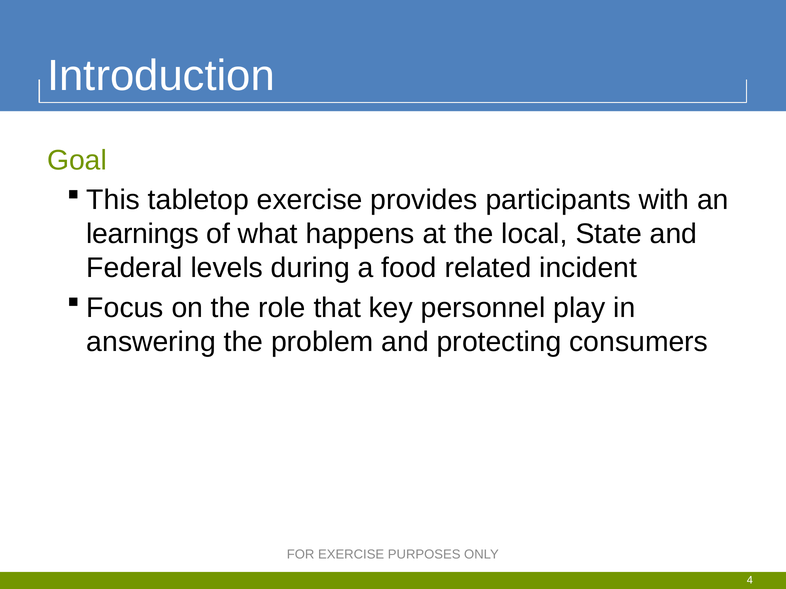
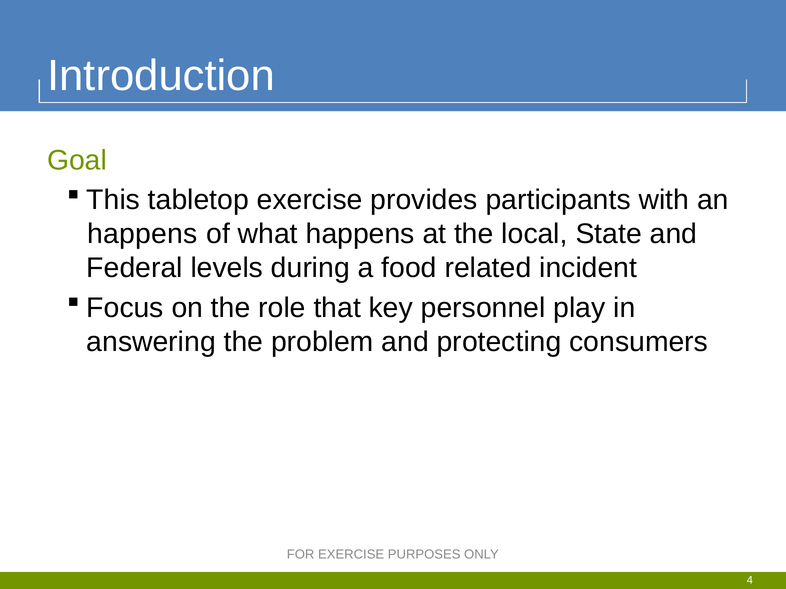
learnings: learnings -> happens (142, 234)
